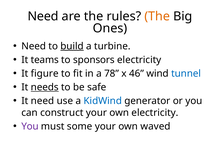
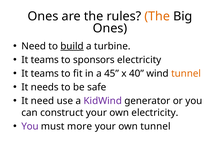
Need: Need -> Ones (43, 16)
figure: figure -> teams (45, 74)
78: 78 -> 45 (112, 74)
46: 46 -> 40 (137, 74)
tunnel colour: blue -> orange (186, 74)
needs underline: present -> none (45, 87)
KidWind colour: blue -> purple (103, 101)
some: some -> more (80, 126)
own waved: waved -> tunnel (155, 126)
